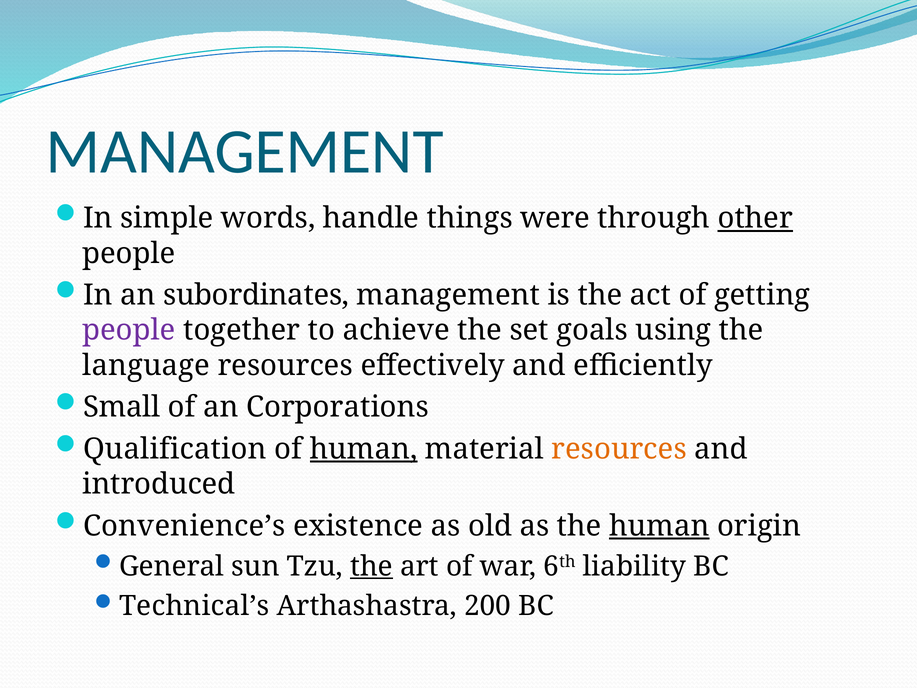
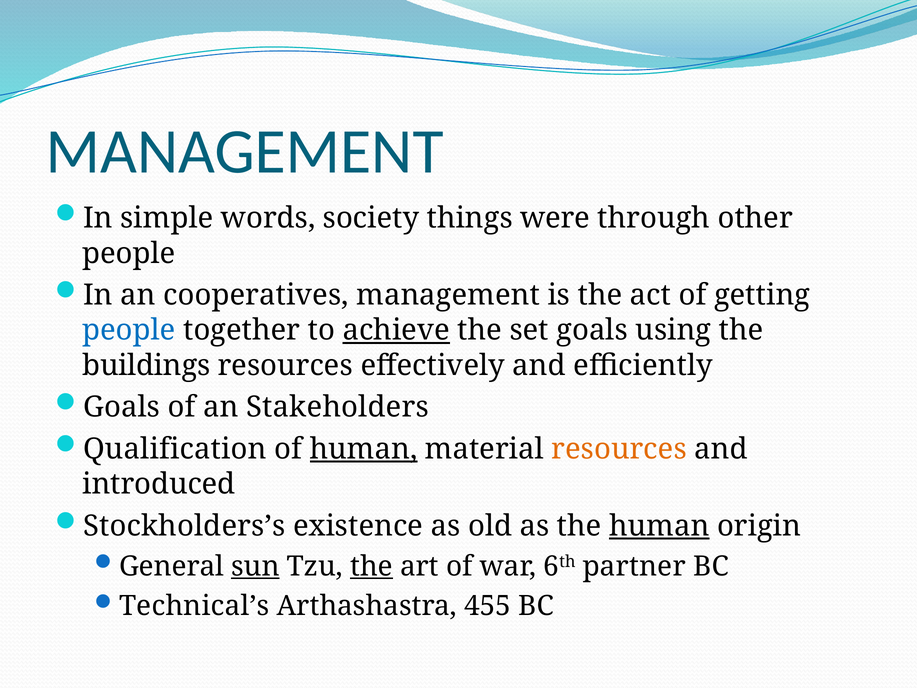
handle: handle -> society (371, 218)
other underline: present -> none (755, 218)
subordinates: subordinates -> cooperatives (256, 295)
people colour: purple -> blue (129, 330)
achieve underline: none -> present (396, 330)
language: language -> buildings (146, 365)
Small: Small -> Goals (122, 407)
Corporations: Corporations -> Stakeholders (337, 407)
Convenience’s: Convenience’s -> Stockholders’s (184, 526)
sun underline: none -> present (255, 566)
liability: liability -> partner (634, 566)
200: 200 -> 455 (488, 606)
